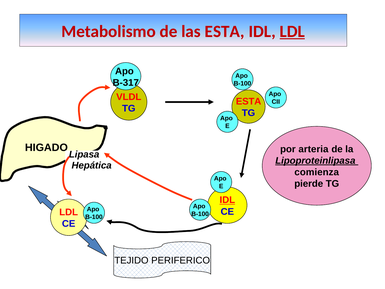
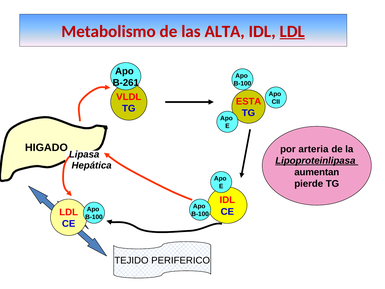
las ESTA: ESTA -> ALTA (225, 31)
B-317: B-317 -> B-261 (126, 83)
comienza: comienza -> aumentan (317, 172)
IDL underline: present -> none (227, 200)
